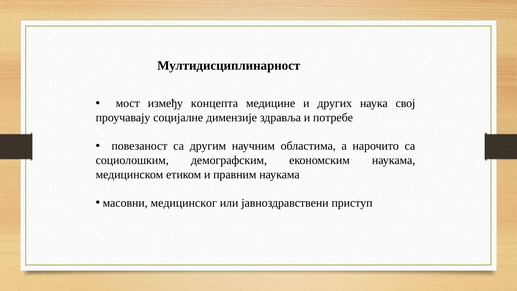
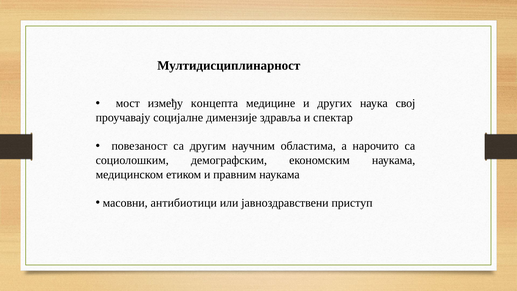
потребе: потребе -> спектар (333, 118)
медицинског: медицинског -> антибиотици (184, 203)
